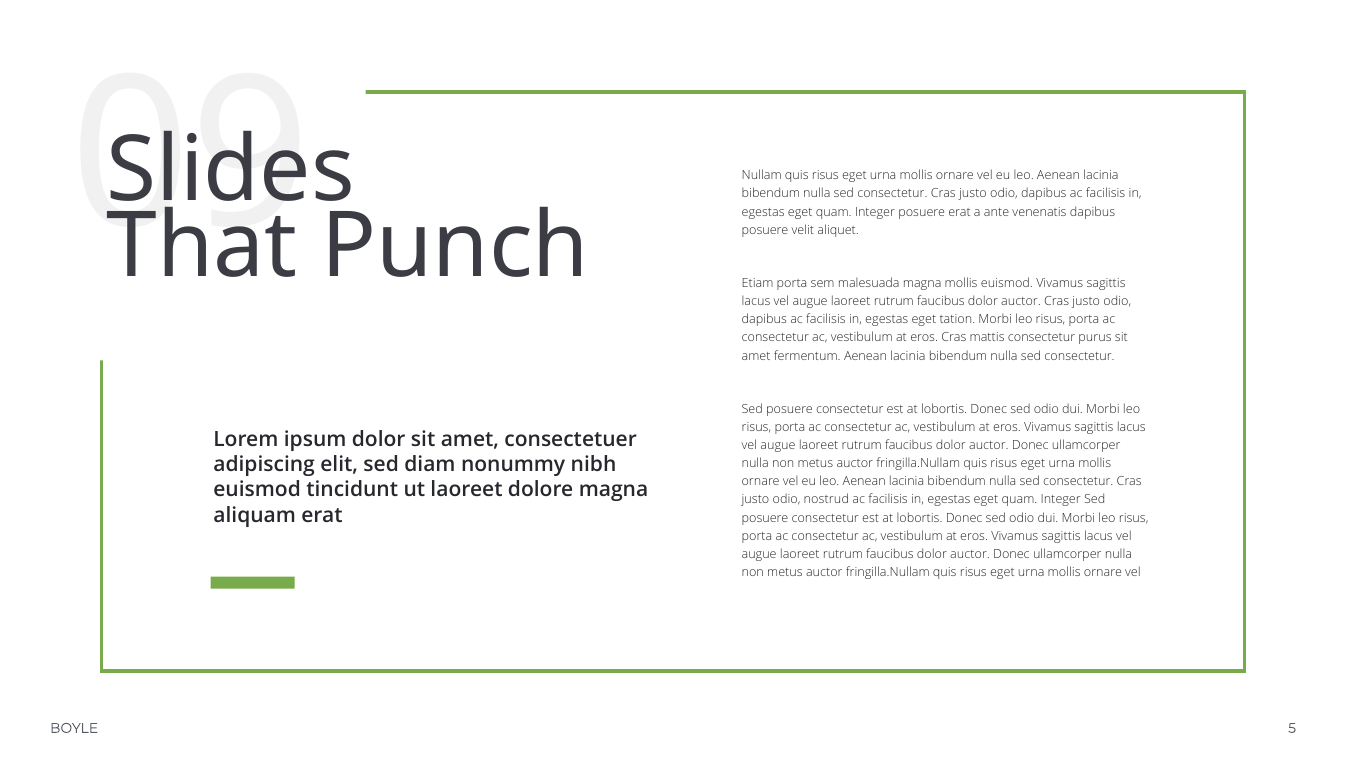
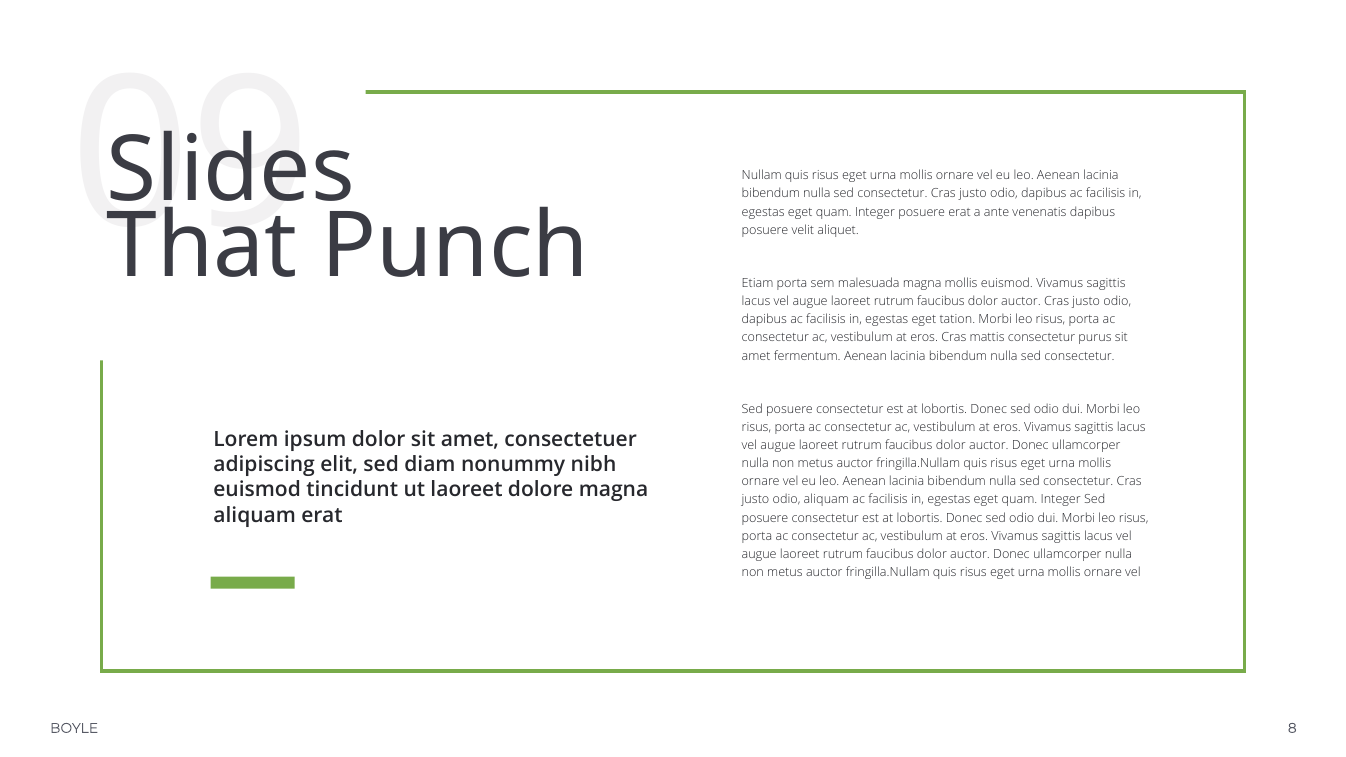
odio nostrud: nostrud -> aliquam (826, 500)
5: 5 -> 8 (1292, 728)
